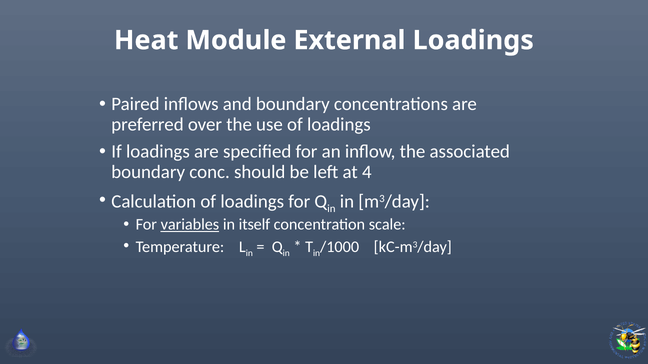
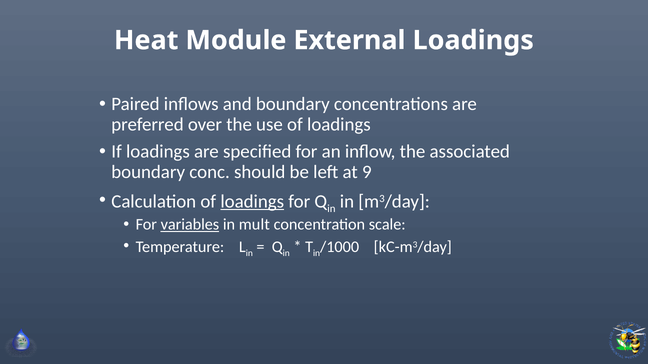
4: 4 -> 9 (367, 172)
loadings underline: none -> present (252, 202)
itself: itself -> mult (254, 225)
